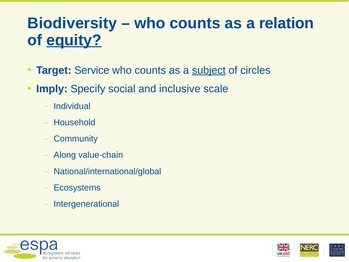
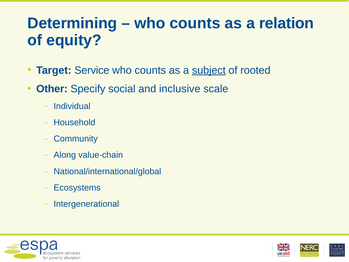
Biodiversity: Biodiversity -> Determining (72, 23)
equity underline: present -> none (74, 40)
circles: circles -> rooted (255, 70)
Imply: Imply -> Other (52, 89)
